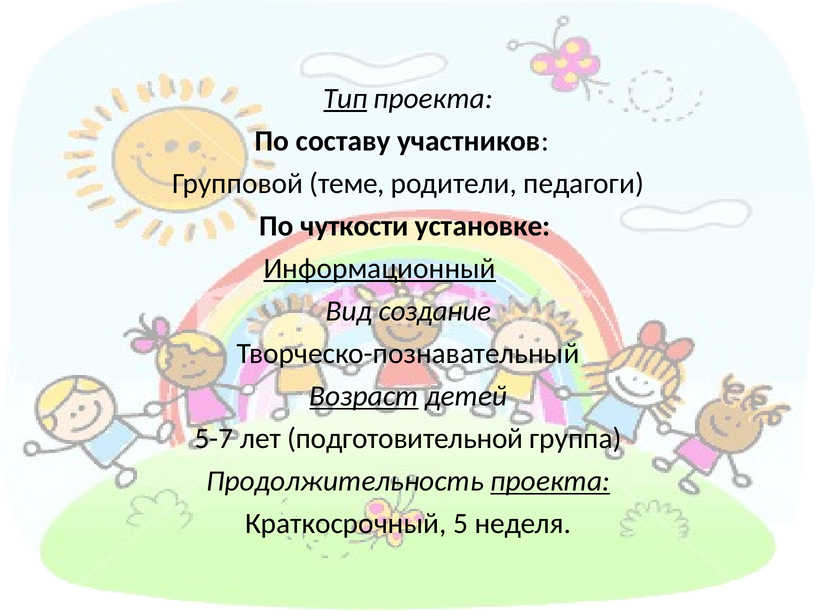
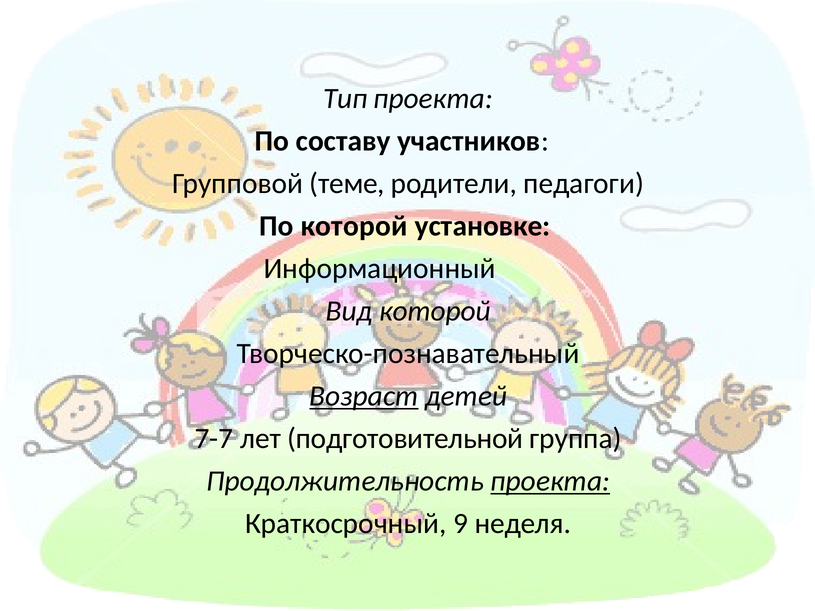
Тип underline: present -> none (345, 98)
По чуткости: чуткости -> которой (354, 226)
Информационный underline: present -> none (380, 269)
Вид создание: создание -> которой (435, 311)
5-7: 5-7 -> 7-7 (214, 439)
5: 5 -> 9 (461, 524)
